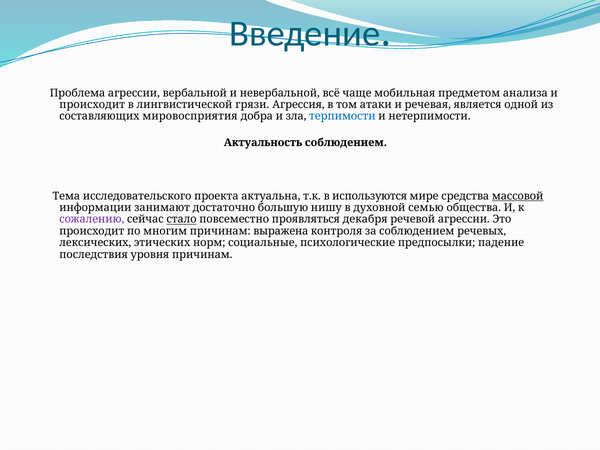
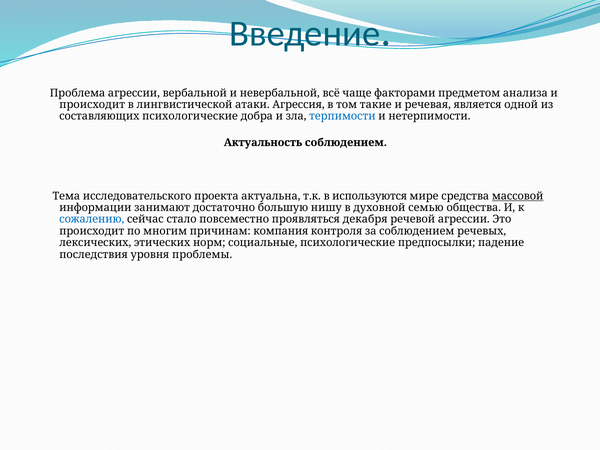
мобильная: мобильная -> факторами (405, 93)
грязи: грязи -> атаки (252, 105)
атаки: атаки -> такие (376, 105)
составляющих мировосприятия: мировосприятия -> психологические (190, 116)
сожалению colour: purple -> blue (92, 219)
стало underline: present -> none (182, 219)
выражена: выражена -> компания (281, 231)
уровня причинам: причинам -> проблемы (202, 255)
